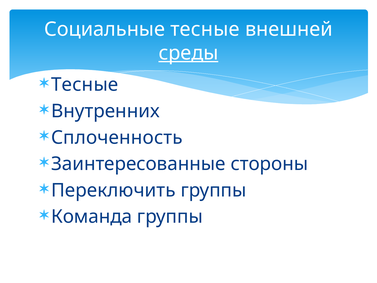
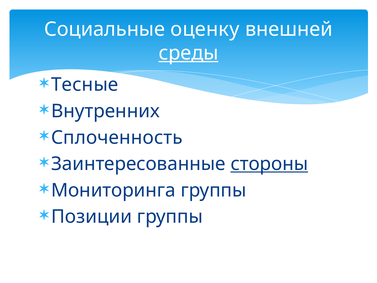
Социальные тесные: тесные -> оценку (205, 29)
стороны underline: none -> present (269, 164)
Переключить: Переключить -> Мониторинга (113, 190)
Команда: Команда -> Позиции (92, 217)
